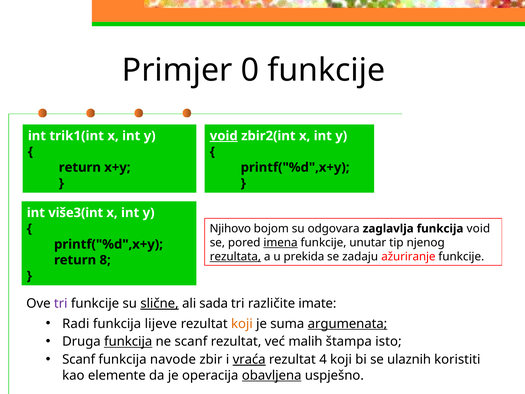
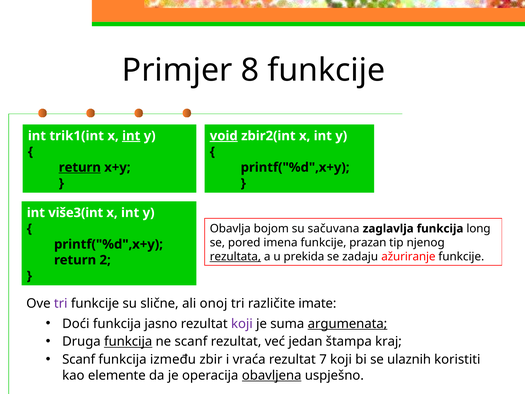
0: 0 -> 8 (250, 70)
int underline: none -> present (131, 136)
return underline: none -> present (80, 167)
Njihovo: Njihovo -> Obavlja (230, 228)
odgovara: odgovara -> sačuvana (334, 228)
funkcija void: void -> long (479, 228)
imena underline: present -> none (281, 242)
unutar: unutar -> prazan (368, 242)
8: 8 -> 2 (105, 260)
slične underline: present -> none (159, 303)
sada: sada -> onoj (214, 303)
Radi: Radi -> Doći (76, 323)
lijeve: lijeve -> jasno (161, 323)
koji colour: orange -> purple (242, 323)
malih: malih -> jedan (305, 341)
isto: isto -> kraj (389, 341)
navode: navode -> između (173, 359)
vraća underline: present -> none (249, 359)
4: 4 -> 7 (323, 359)
